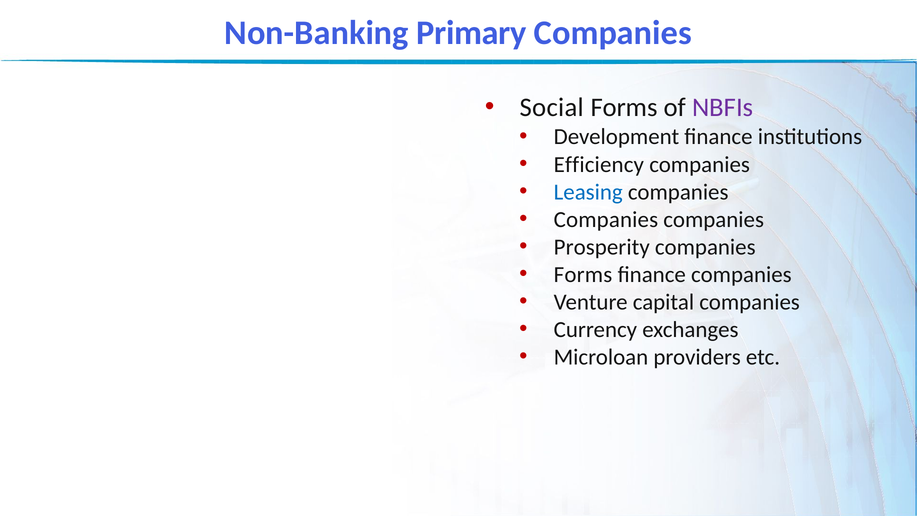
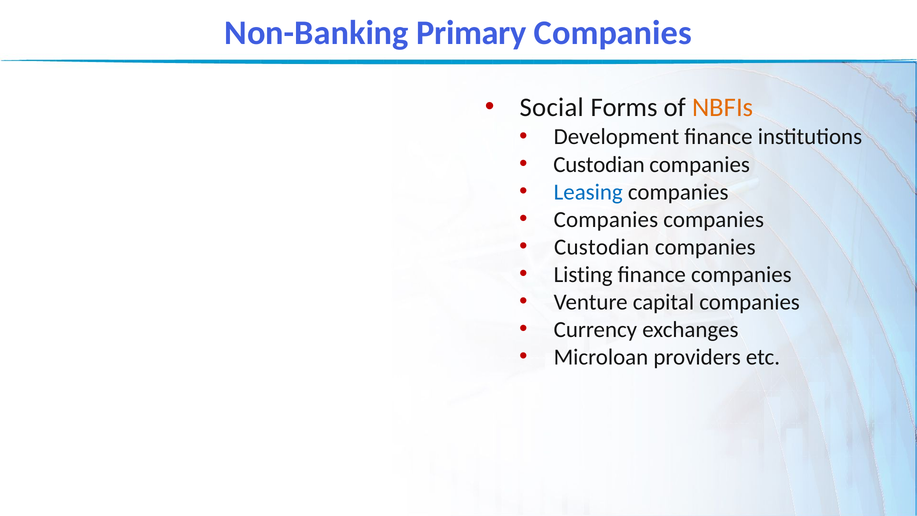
NBFIs colour: purple -> orange (723, 107)
Efficiency: Efficiency -> Custodian (599, 164)
Prosperity: Prosperity -> Custodian (602, 247)
Forms: Forms -> Listing (583, 274)
